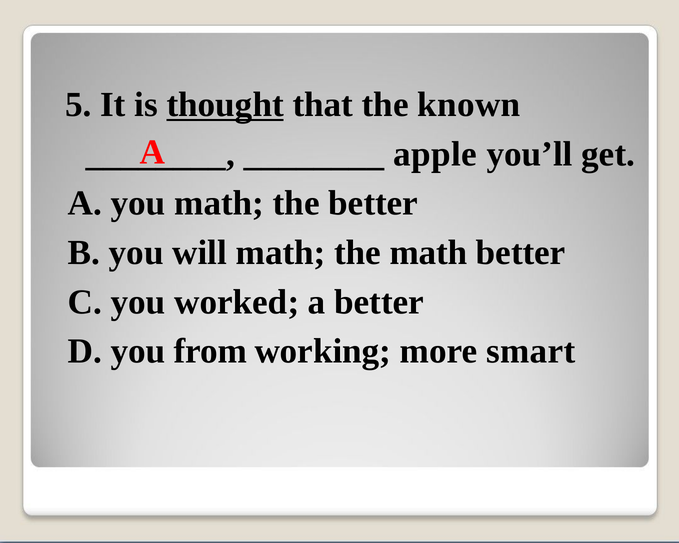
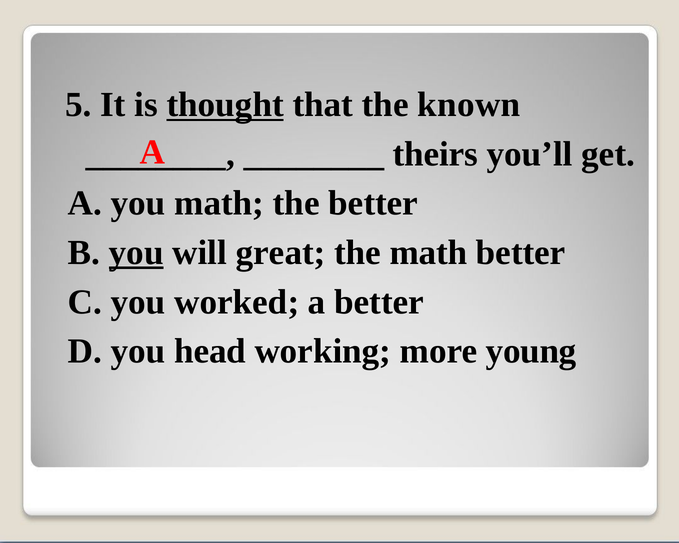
apple: apple -> theirs (435, 154)
you underline: none -> present (136, 253)
will math: math -> great (281, 253)
from: from -> head (210, 351)
smart: smart -> young (531, 351)
